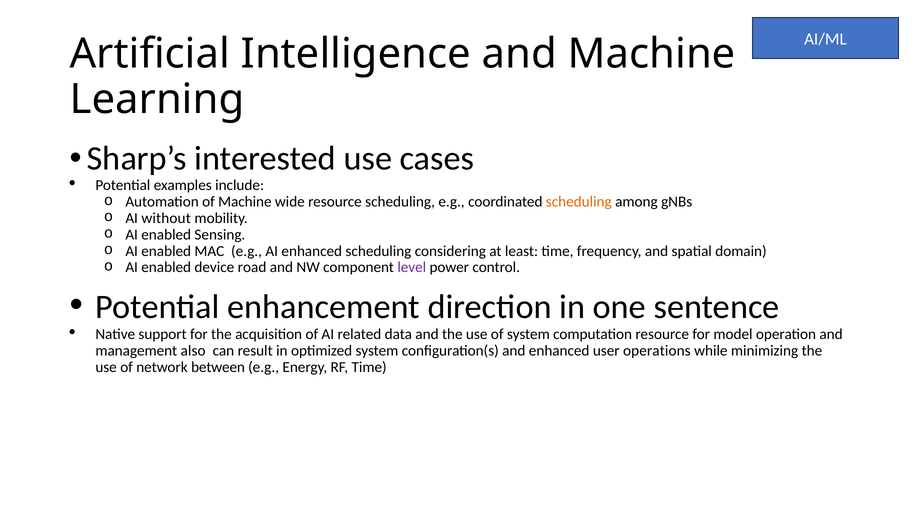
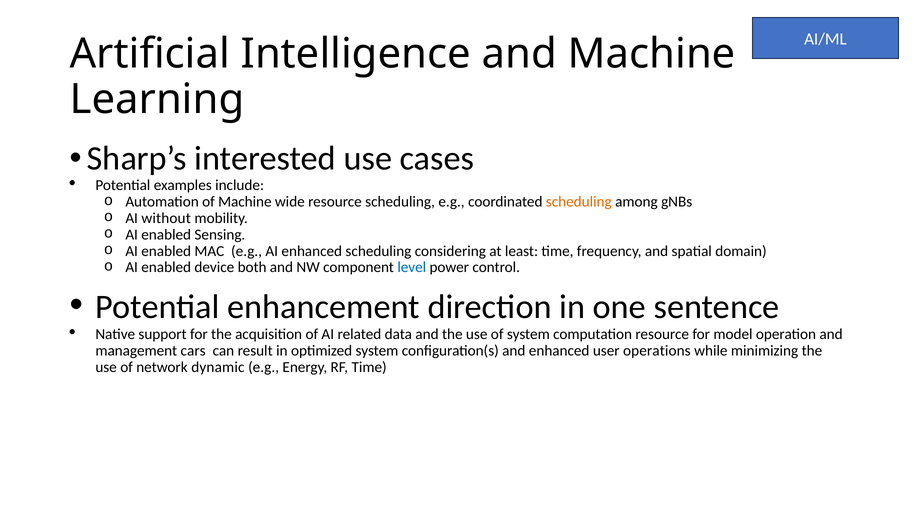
road: road -> both (252, 267)
level colour: purple -> blue (412, 267)
also: also -> cars (193, 351)
between: between -> dynamic (218, 367)
